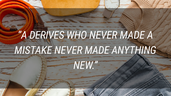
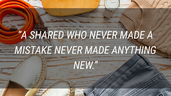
DERIVES: DERIVES -> SHARED (47, 35)
